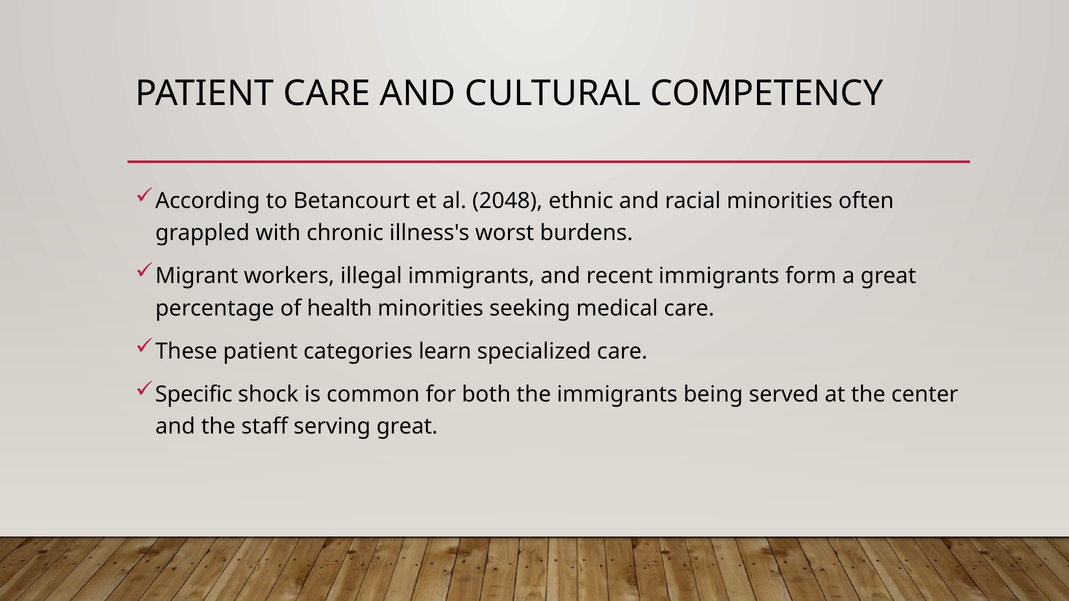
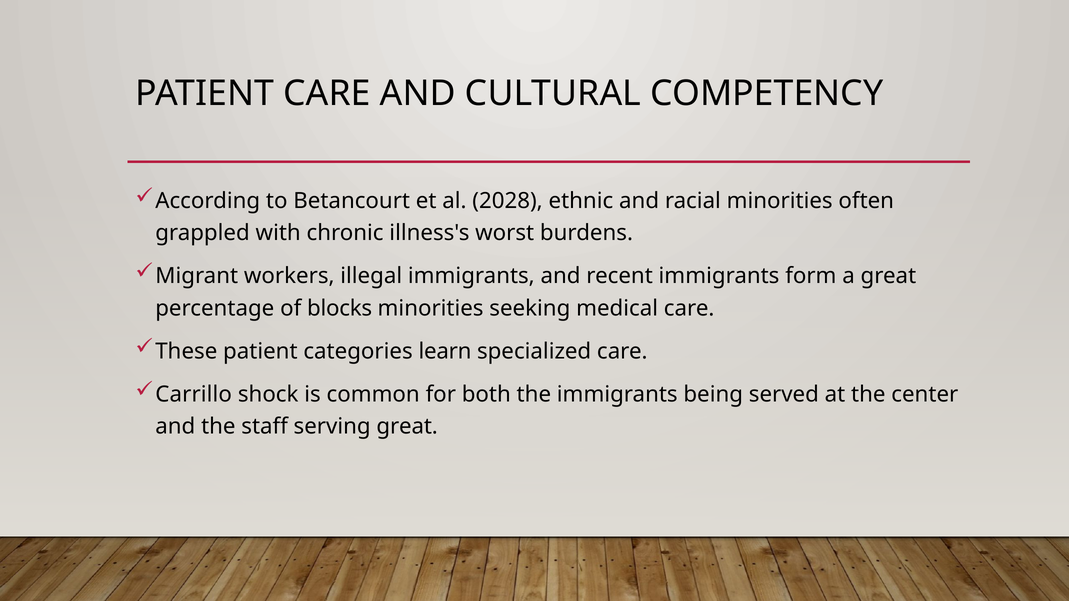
2048: 2048 -> 2028 (508, 201)
health: health -> blocks (340, 308)
Specific: Specific -> Carrillo (194, 395)
